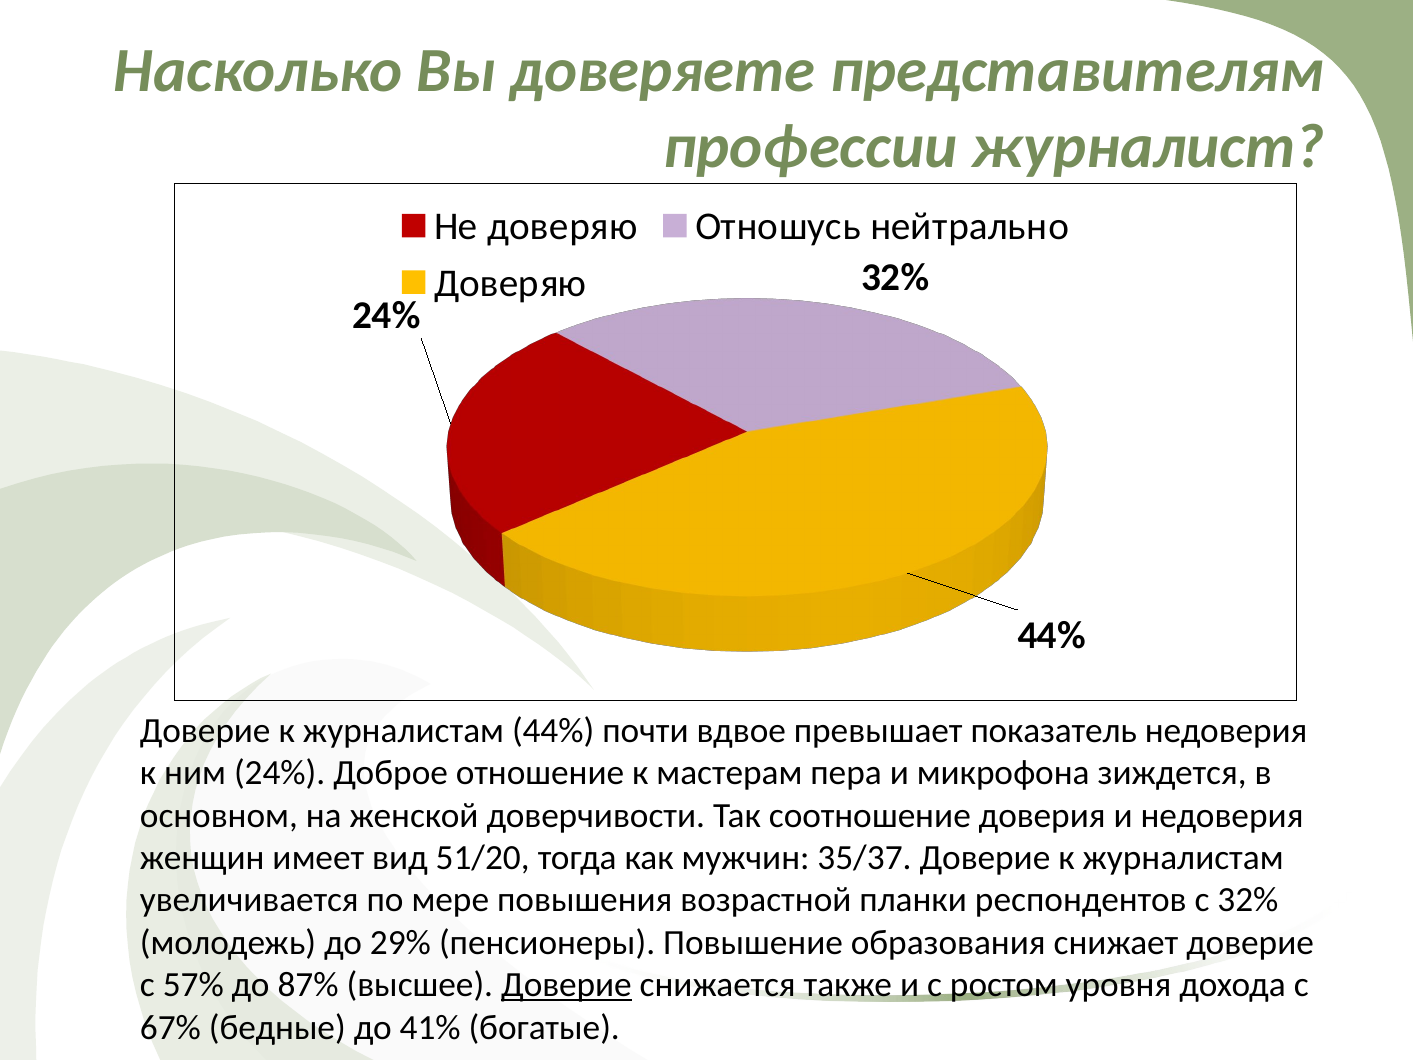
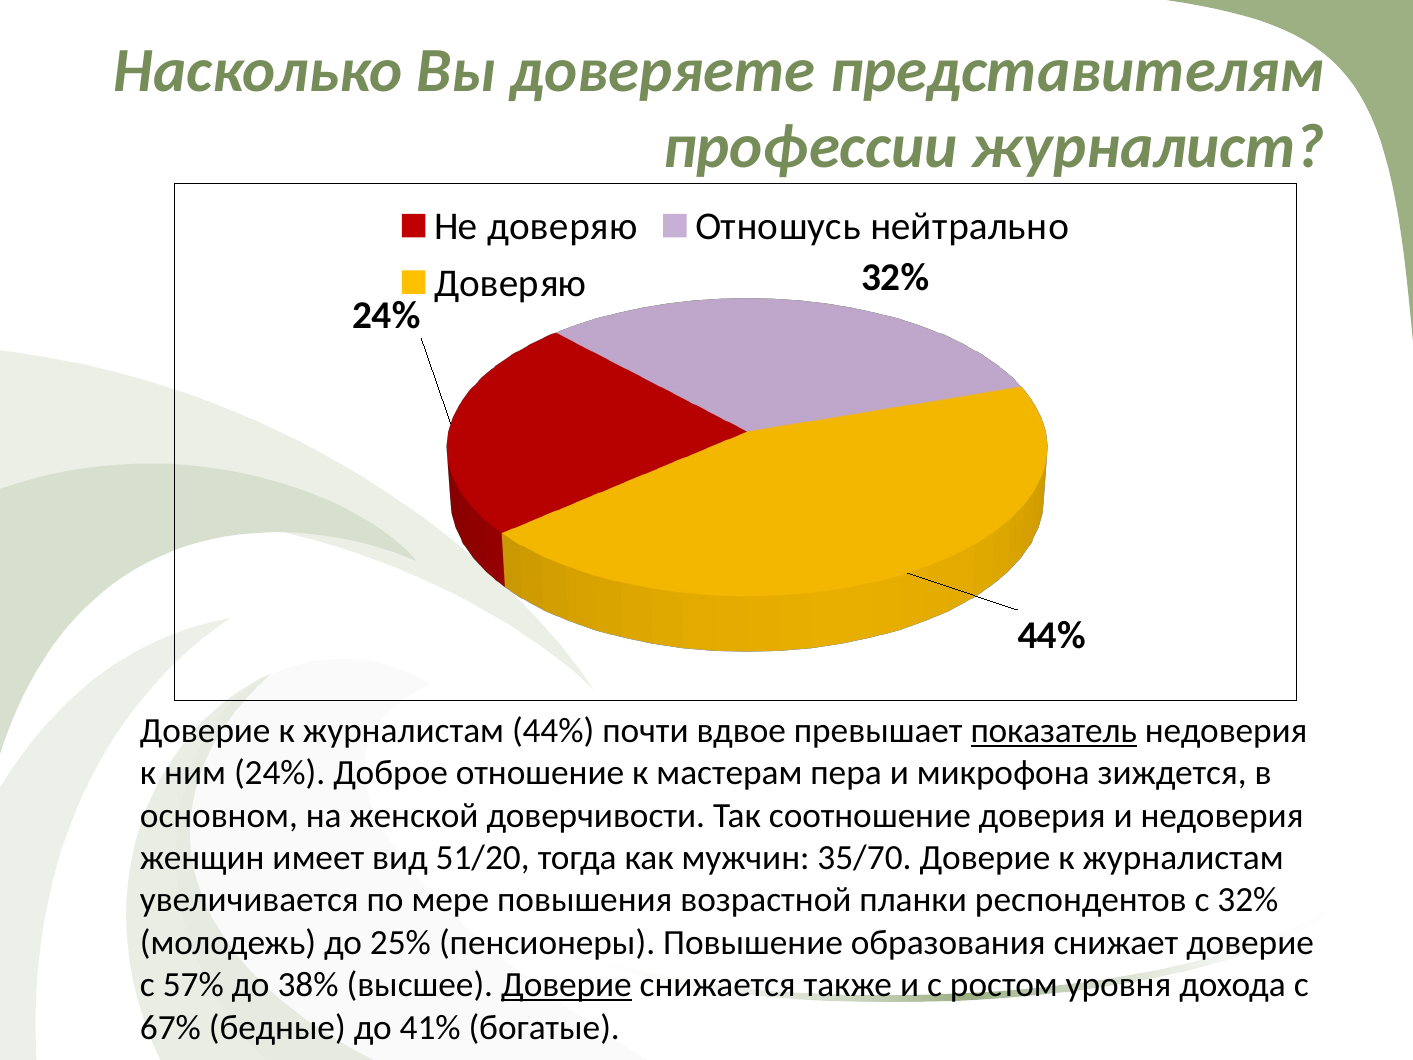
показатель underline: none -> present (1054, 731)
35/37: 35/37 -> 35/70 (865, 858)
29%: 29% -> 25% (400, 942)
87%: 87% -> 38% (308, 985)
